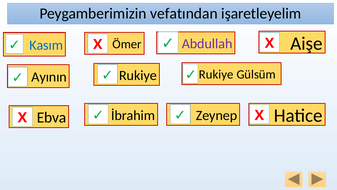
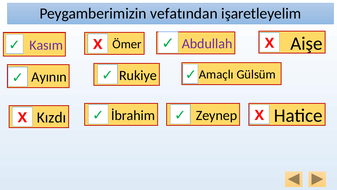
Kasım colour: blue -> purple (46, 45)
Rukiye: Rukiye -> Amaçlı (216, 74)
Ebva: Ebva -> Kızdı (52, 117)
